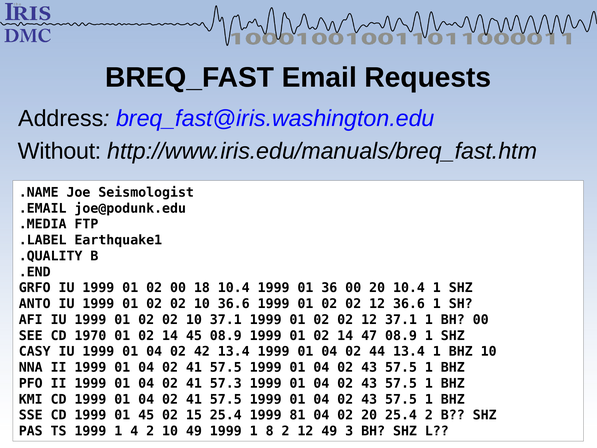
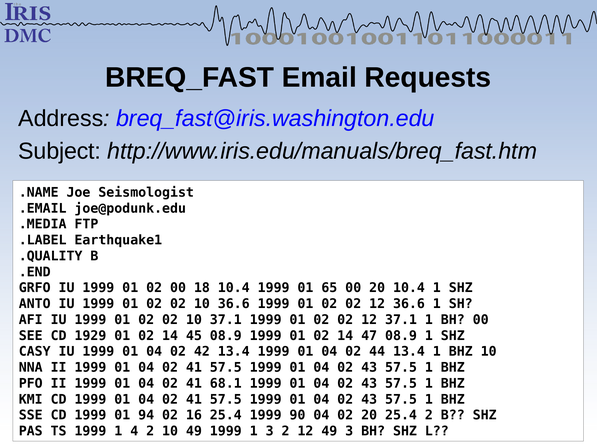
Without: Without -> Subject (60, 151)
36: 36 -> 65 (329, 288)
1970: 1970 -> 1929 (90, 335)
57.3: 57.3 -> 68.1 (226, 383)
01 45: 45 -> 94 (146, 415)
15: 15 -> 16 (194, 415)
81: 81 -> 90 (297, 415)
1 8: 8 -> 3 (270, 431)
